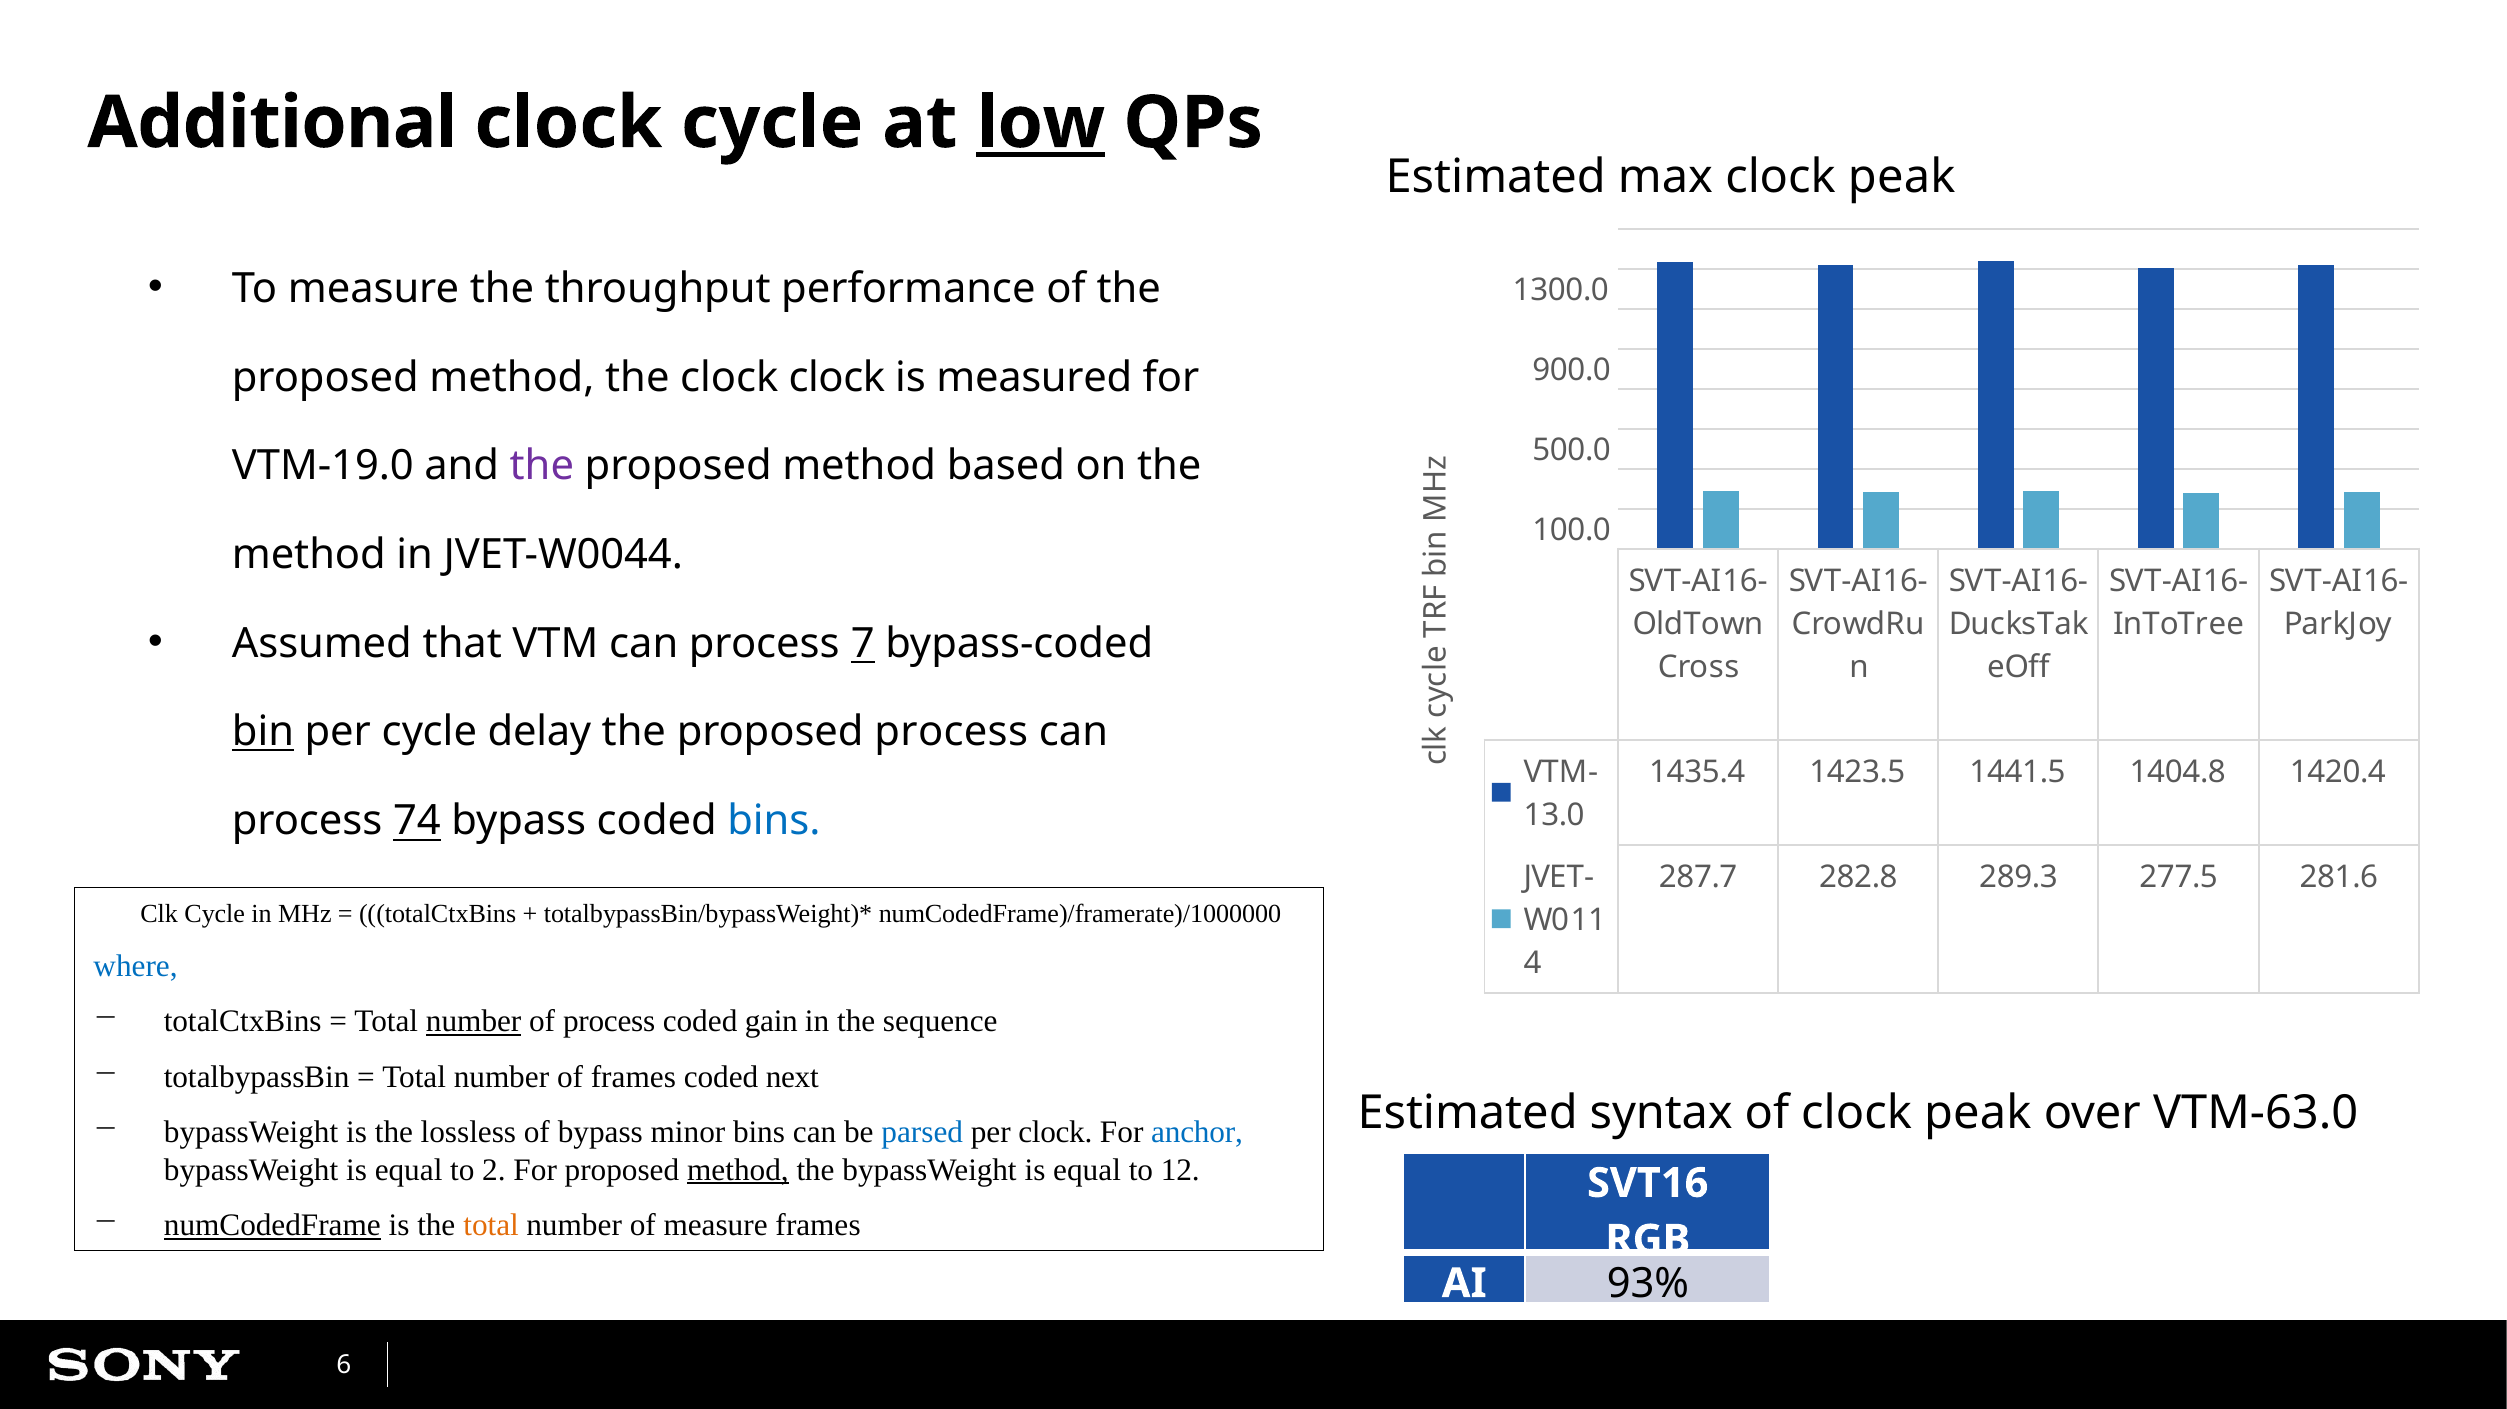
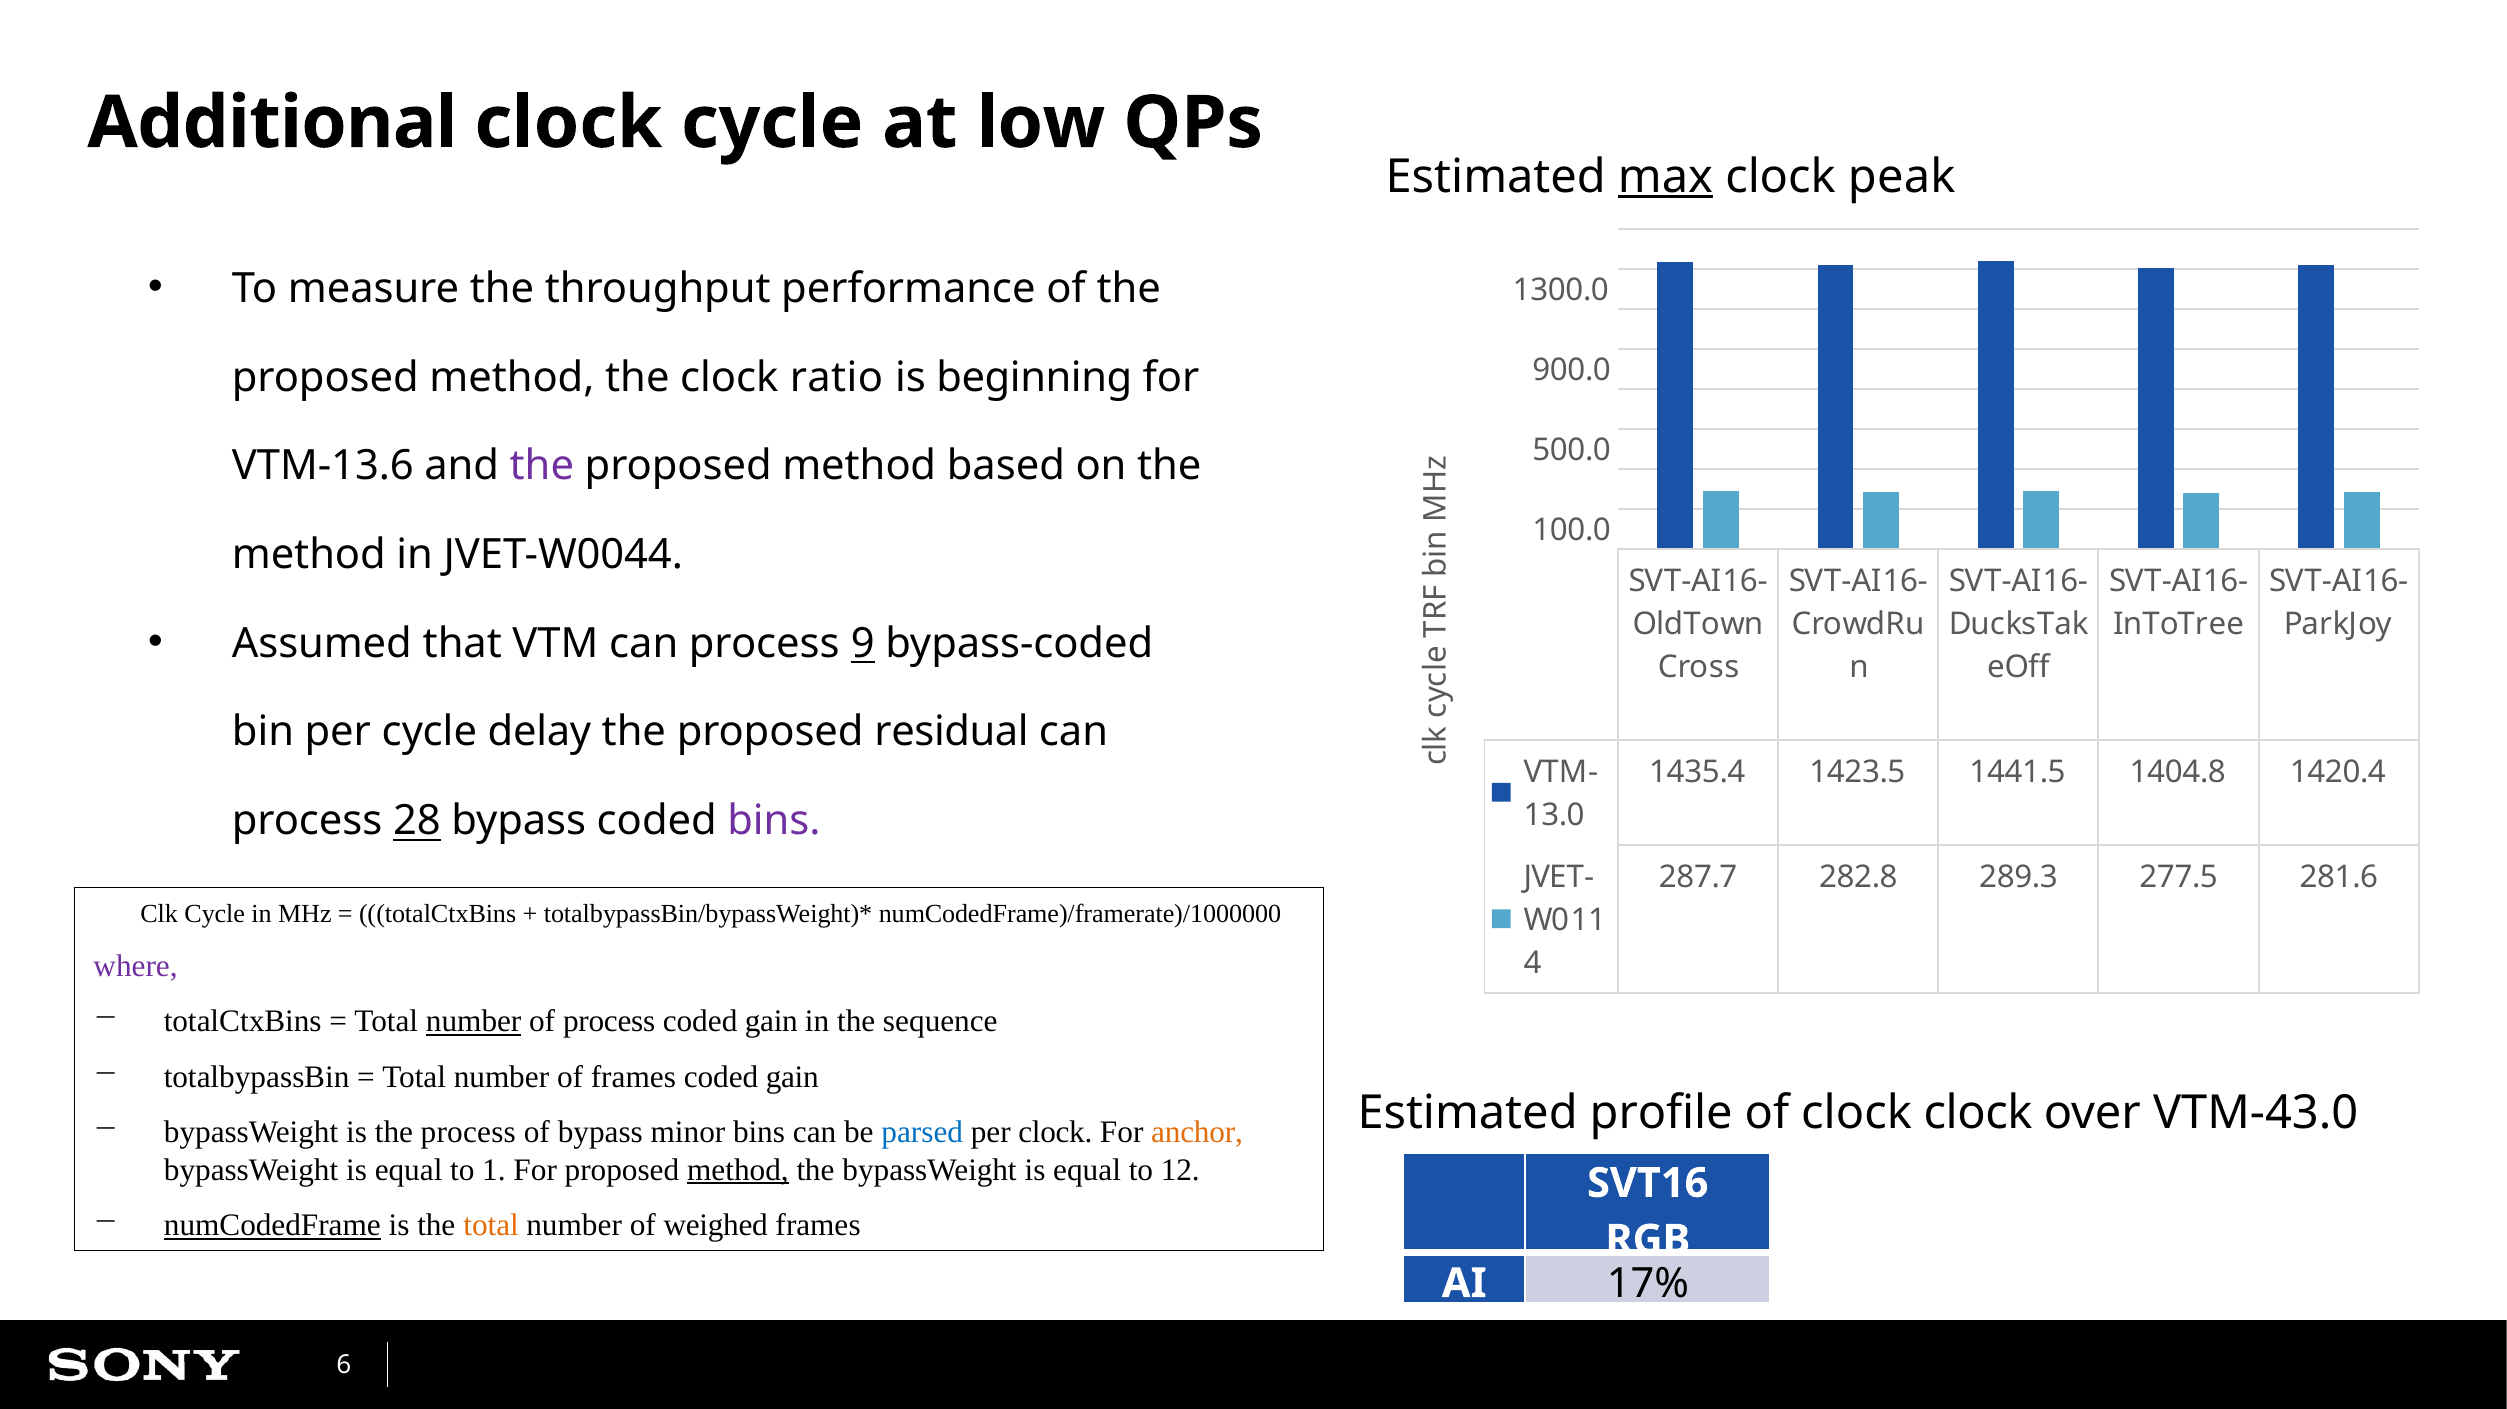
low underline: present -> none (1041, 123)
max underline: none -> present (1665, 177)
clock clock: clock -> ratio (836, 377)
measured: measured -> beginning (1034, 377)
VTM-19.0: VTM-19.0 -> VTM-13.6 (323, 466)
7: 7 -> 9 (863, 643)
bin underline: present -> none (263, 732)
proposed process: process -> residual (952, 732)
74: 74 -> 28 (417, 821)
bins colour: blue -> purple (774, 821)
where colour: blue -> purple (136, 966)
next: next -> gain (792, 1077)
syntax: syntax -> profile (1661, 1113)
of clock peak: peak -> clock (1978, 1113)
VTM-63.0: VTM-63.0 -> VTM-43.0 (2256, 1113)
the lossless: lossless -> process (468, 1132)
anchor colour: blue -> orange (1197, 1132)
2: 2 -> 1 (494, 1170)
of measure: measure -> weighed (716, 1225)
93%: 93% -> 17% (1648, 1283)
